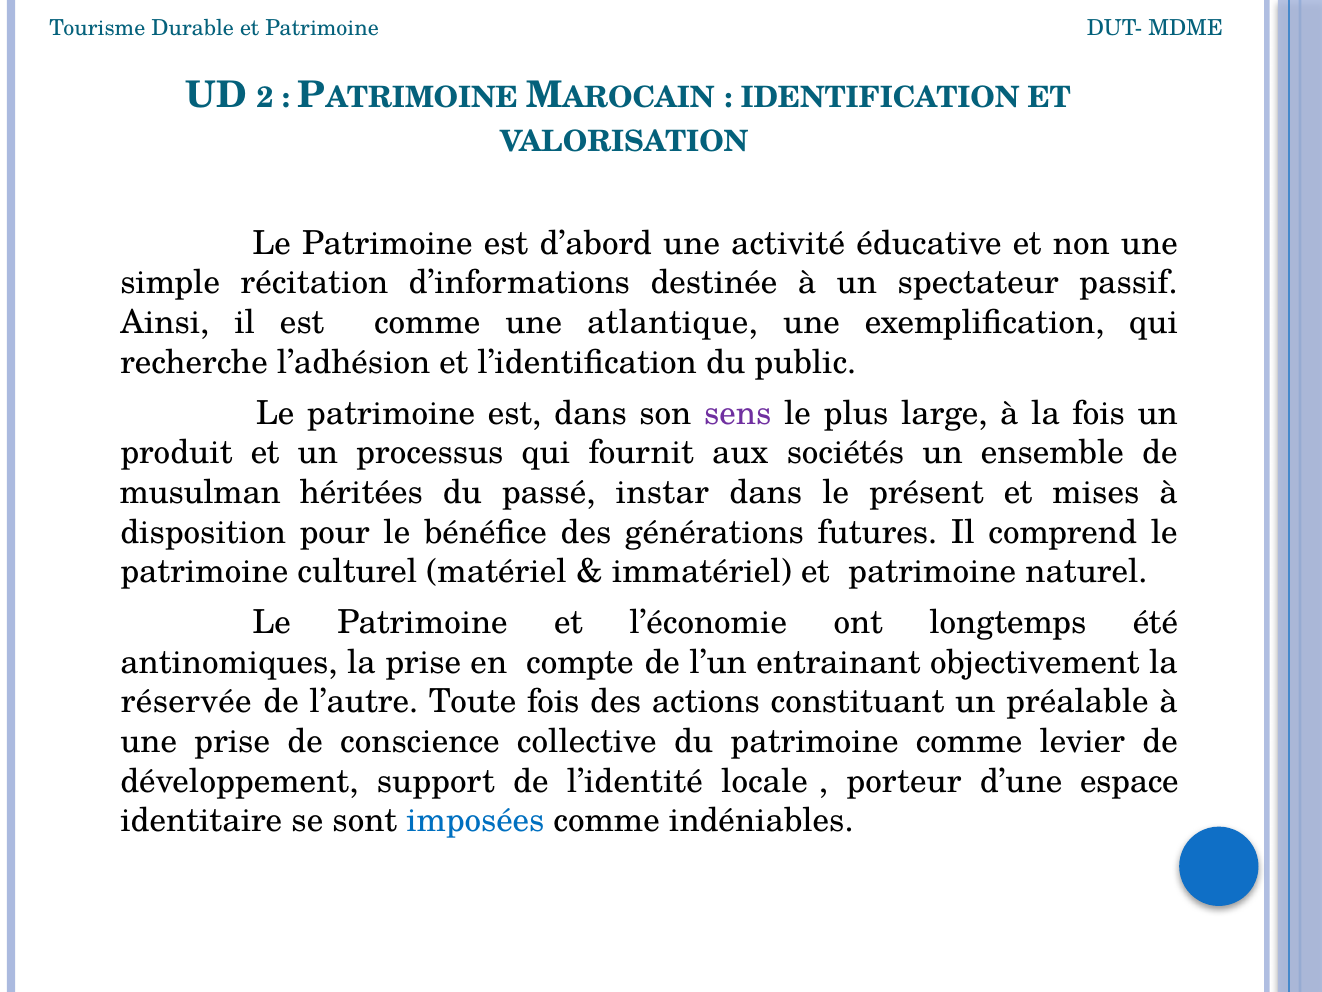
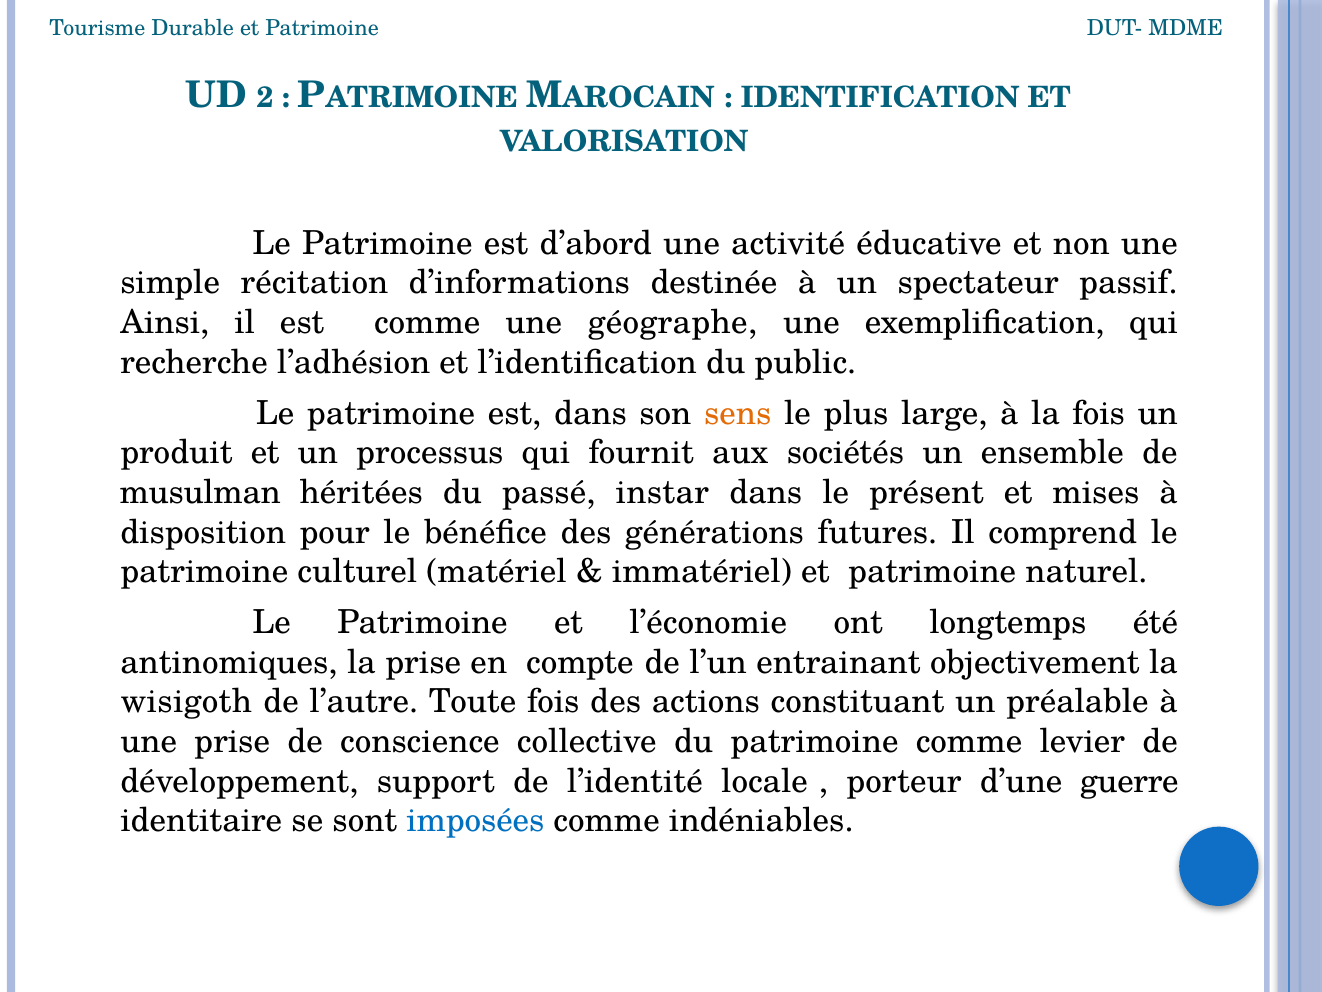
atlantique: atlantique -> géographe (672, 323)
sens colour: purple -> orange (738, 413)
réservée: réservée -> wisigoth (186, 702)
espace: espace -> guerre (1129, 781)
